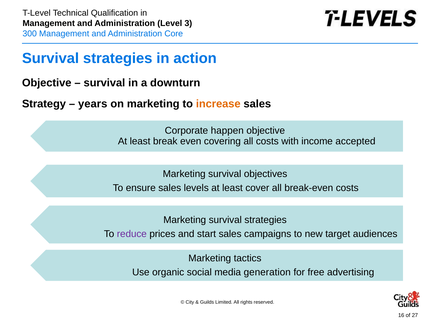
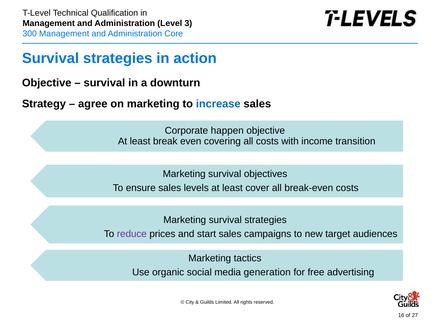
years: years -> agree (93, 104)
increase colour: orange -> blue (218, 104)
accepted: accepted -> transition (355, 141)
